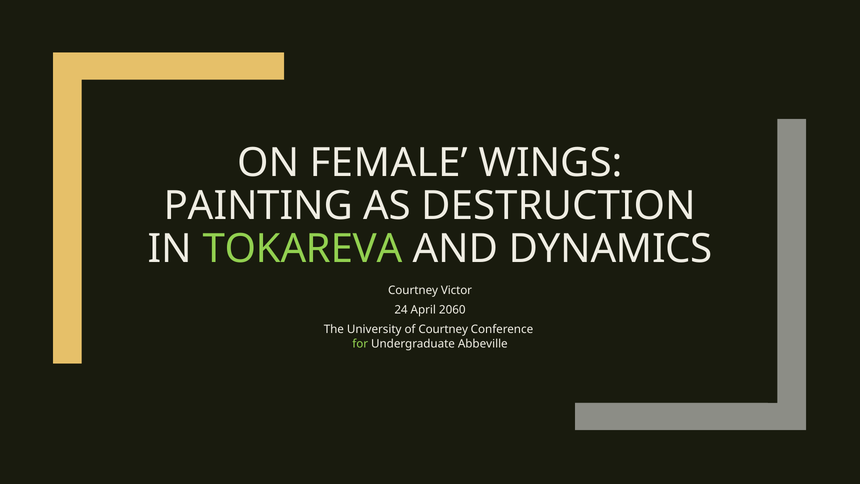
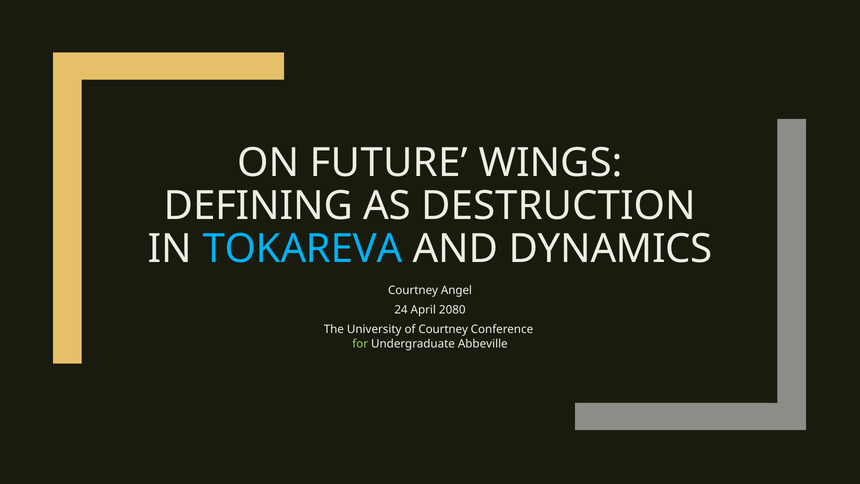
FEMALE: FEMALE -> FUTURE (389, 163)
PAINTING: PAINTING -> DEFINING (258, 206)
TOKAREVA colour: light green -> light blue (303, 249)
Victor: Victor -> Angel (456, 290)
2060: 2060 -> 2080 (452, 310)
